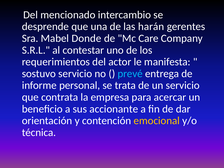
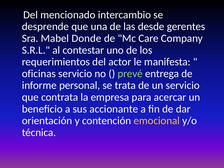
harán: harán -> desde (151, 27)
sostuvo: sostuvo -> oficinas (39, 74)
prevé colour: light blue -> light green (130, 74)
